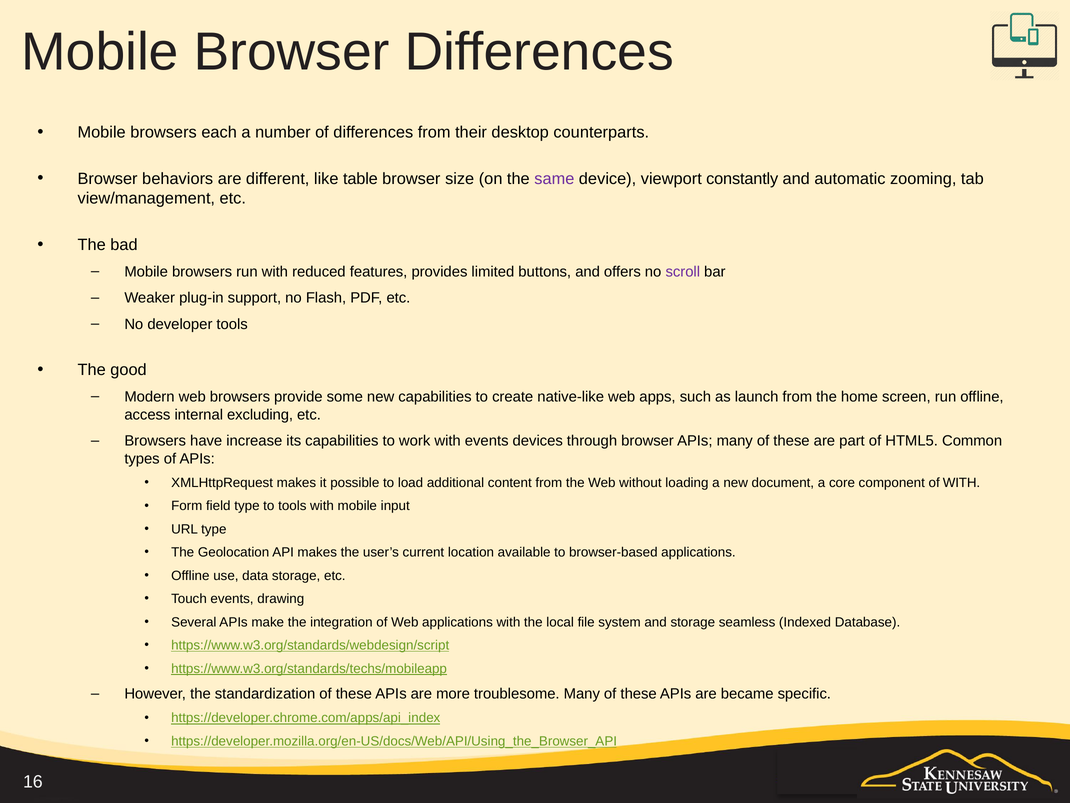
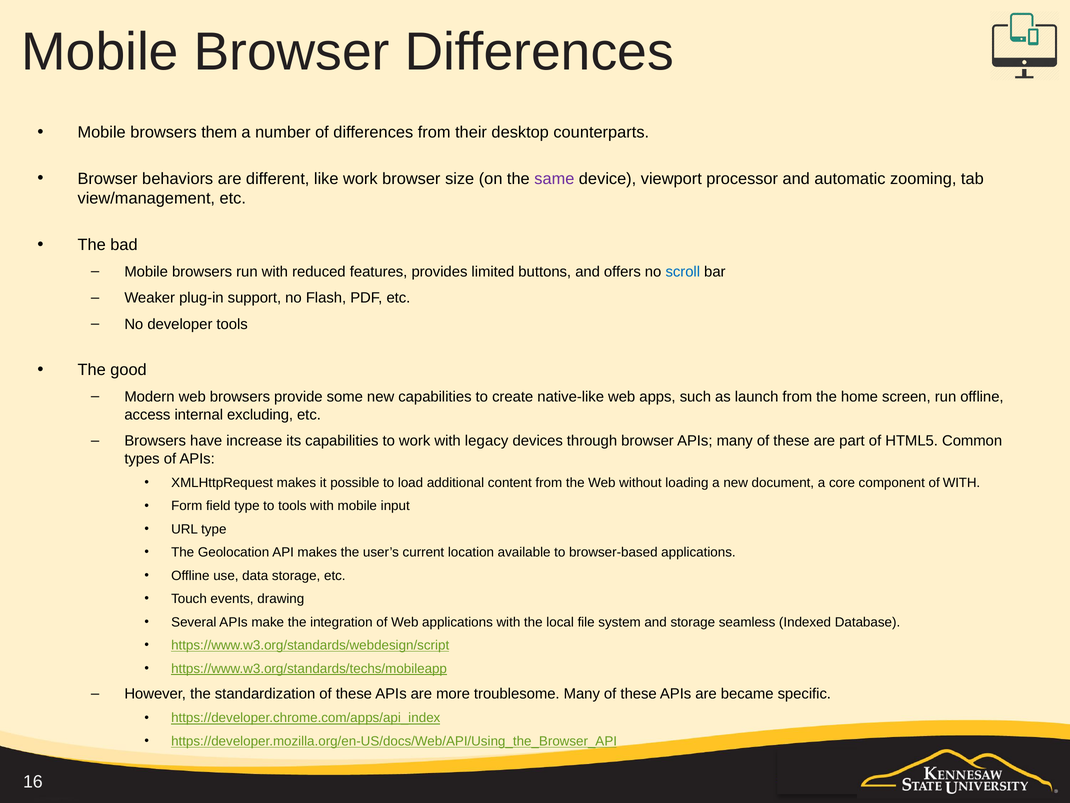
each: each -> them (219, 132)
like table: table -> work (360, 179)
constantly: constantly -> processor (742, 179)
scroll colour: purple -> blue (683, 272)
with events: events -> legacy (487, 441)
